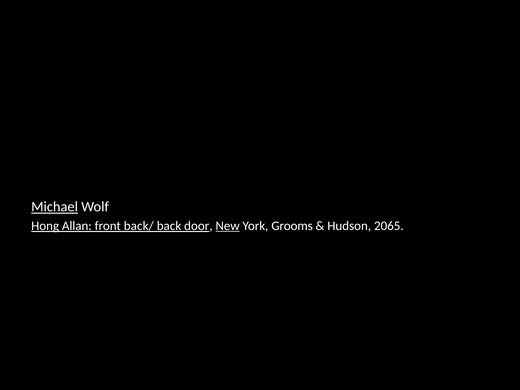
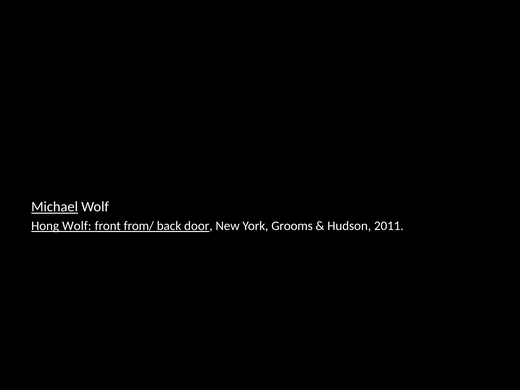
Hong Allan: Allan -> Wolf (77, 226)
back/: back/ -> from/ (139, 226)
New underline: present -> none (228, 226)
2065: 2065 -> 2011 (389, 226)
